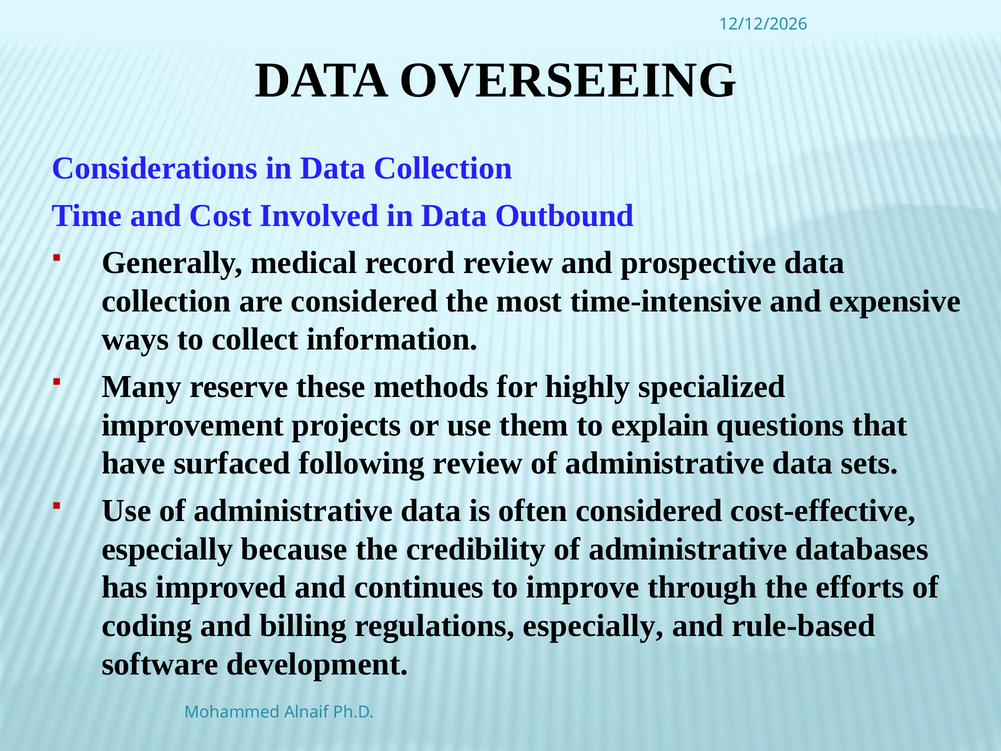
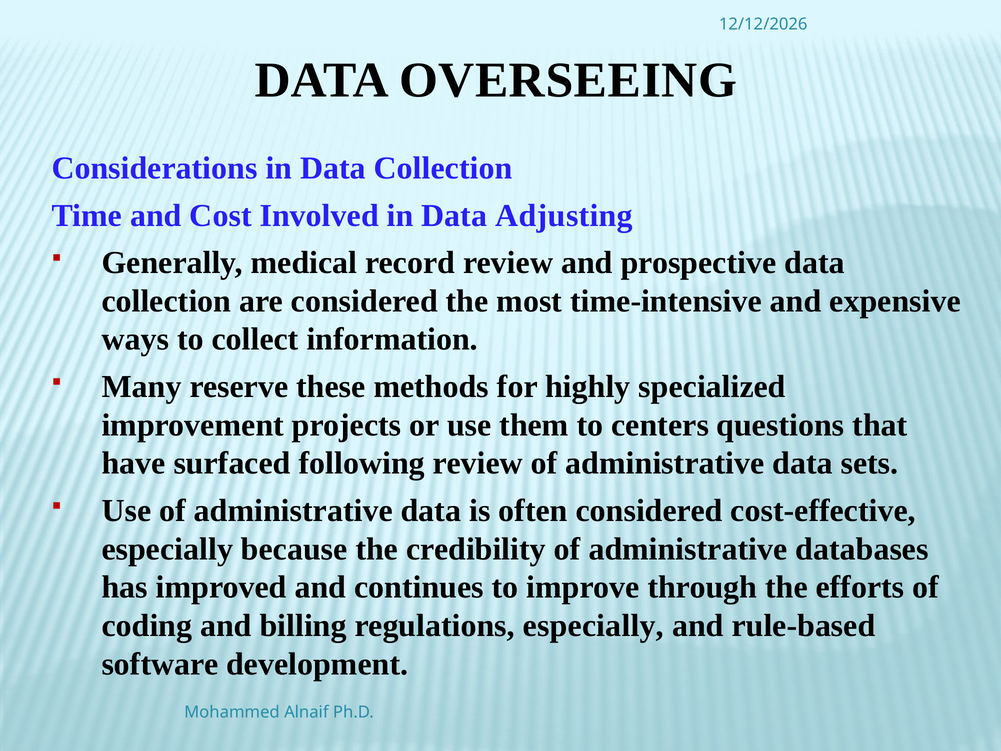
Outbound: Outbound -> Adjusting (564, 215)
explain: explain -> centers (660, 425)
